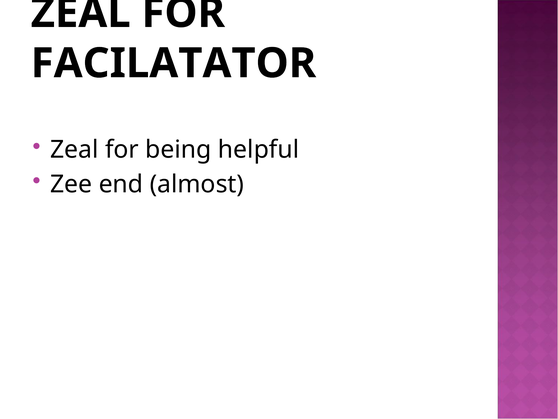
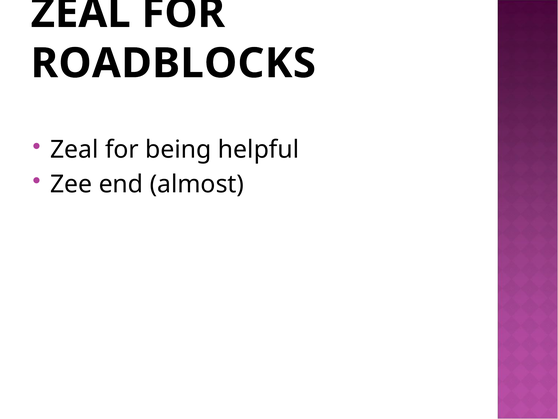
FACILATATOR: FACILATATOR -> ROADBLOCKS (173, 63)
